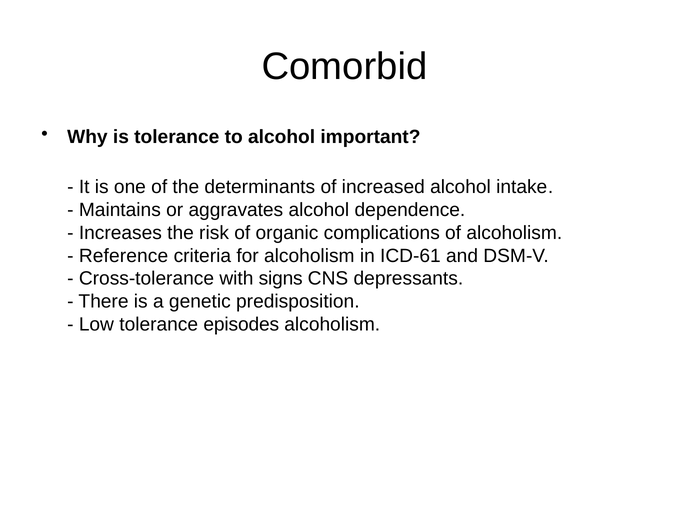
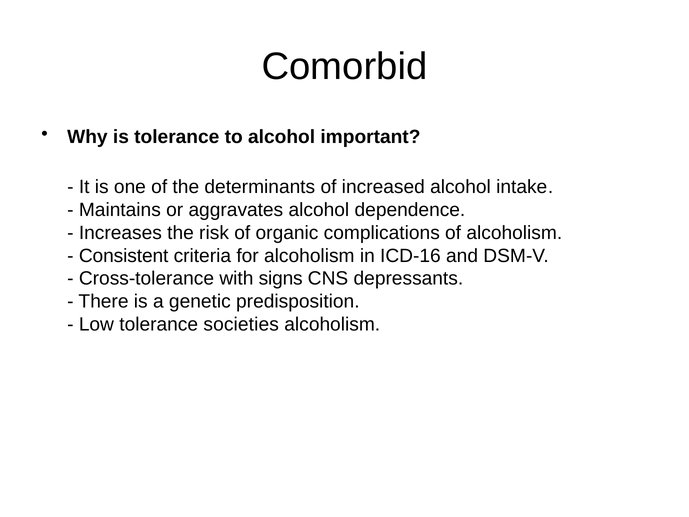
Reference: Reference -> Consistent (124, 256)
ICD-61: ICD-61 -> ICD-16 (410, 256)
episodes: episodes -> societies (241, 324)
